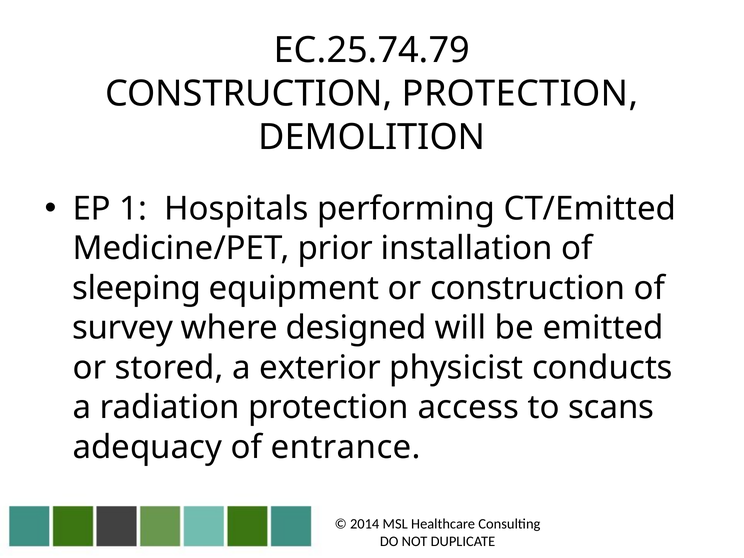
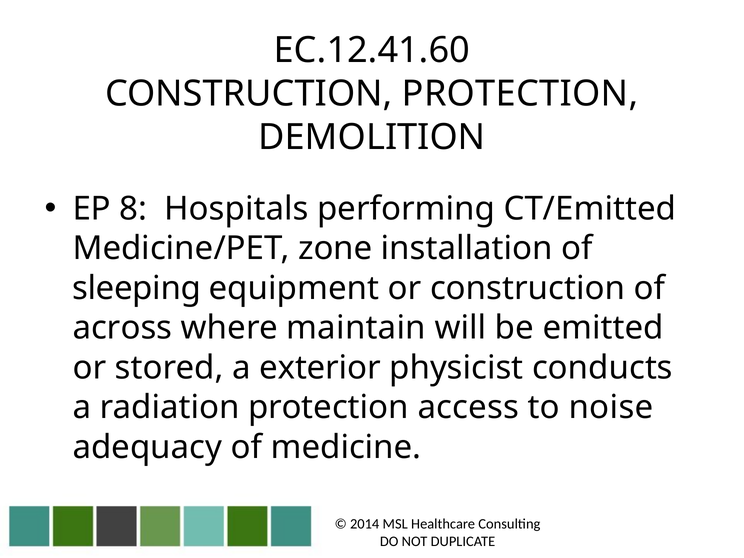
EC.25.74.79: EC.25.74.79 -> EC.12.41.60 (372, 50)
1: 1 -> 8 (133, 209)
prior: prior -> zone (335, 249)
survey: survey -> across (122, 328)
designed: designed -> maintain (356, 328)
scans: scans -> noise (611, 407)
entrance: entrance -> medicine (346, 447)
